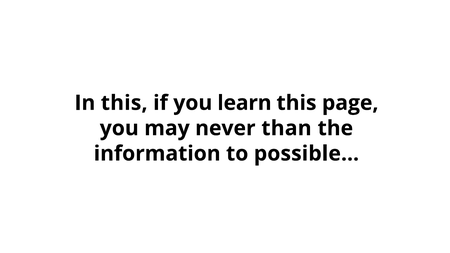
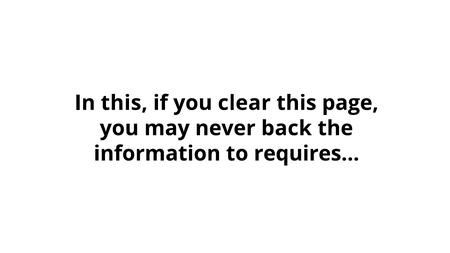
learn: learn -> clear (244, 103)
than: than -> back (286, 128)
possible…: possible… -> requires… (307, 154)
